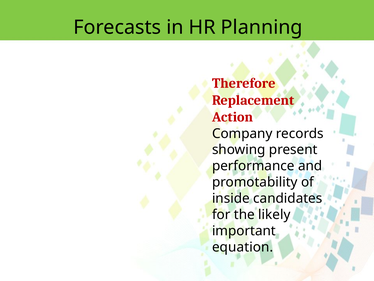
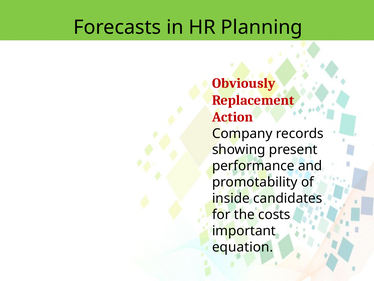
Therefore: Therefore -> Obviously (244, 83)
likely: likely -> costs (274, 214)
